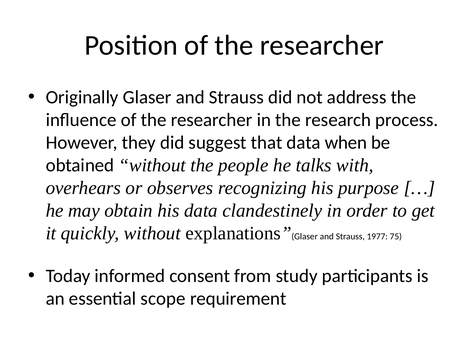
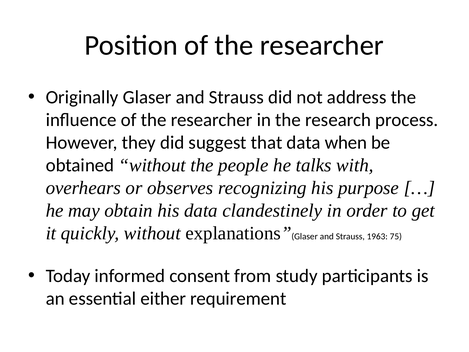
1977: 1977 -> 1963 (377, 236)
scope: scope -> either (163, 298)
